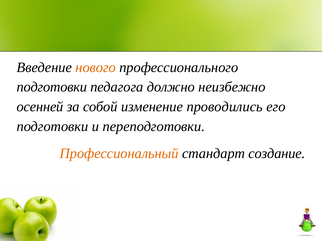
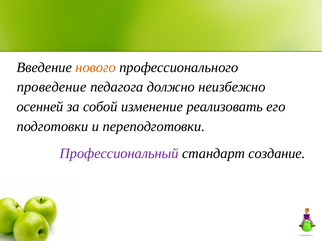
подготовки: подготовки -> проведение (52, 87)
проводились: проводились -> реализовать (225, 107)
Профессиональный colour: orange -> purple (119, 154)
